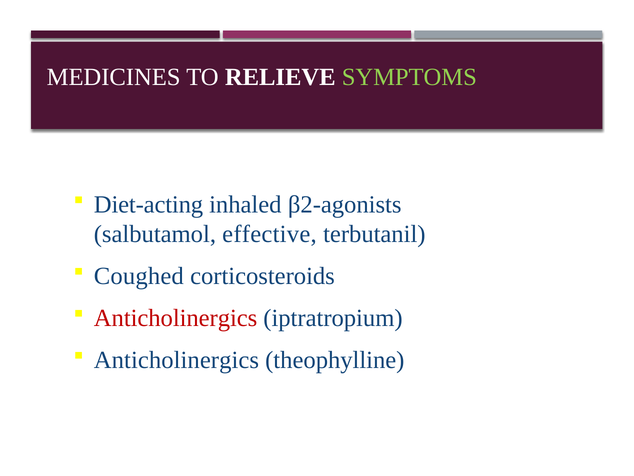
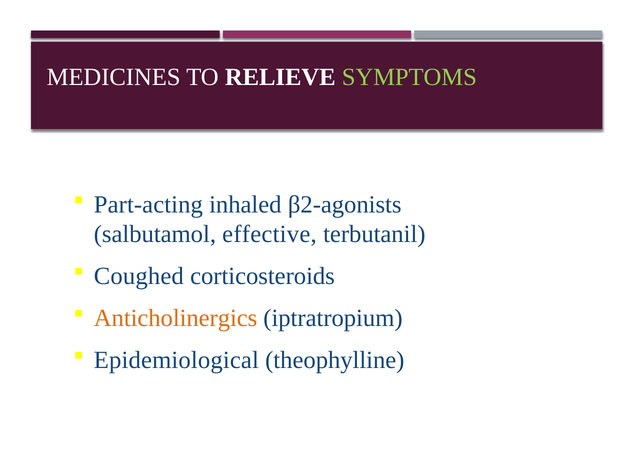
Diet-acting: Diet-acting -> Part-acting (148, 204)
Anticholinergics colour: red -> orange (176, 318)
Anticholinergics: Anticholinergics -> Epidemiological (176, 360)
